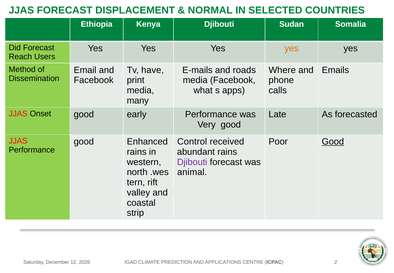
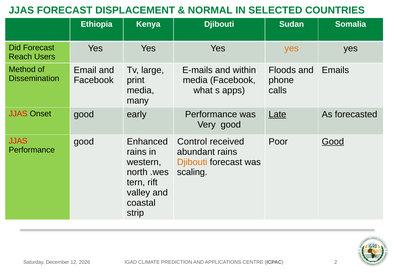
have: have -> large (153, 70)
roads: roads -> within (244, 70)
Where: Where -> Floods (282, 70)
Late underline: none -> present (277, 114)
Djibouti colour: purple -> orange (192, 162)
animal: animal -> scaling (192, 172)
